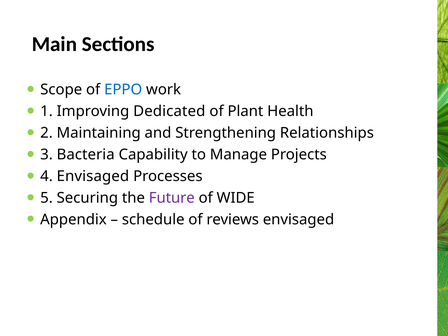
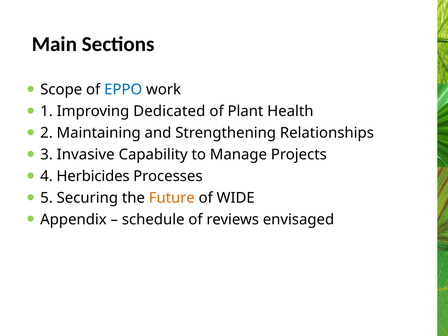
Bacteria: Bacteria -> Invasive (86, 155)
4 Envisaged: Envisaged -> Herbicides (93, 176)
Future colour: purple -> orange (172, 198)
